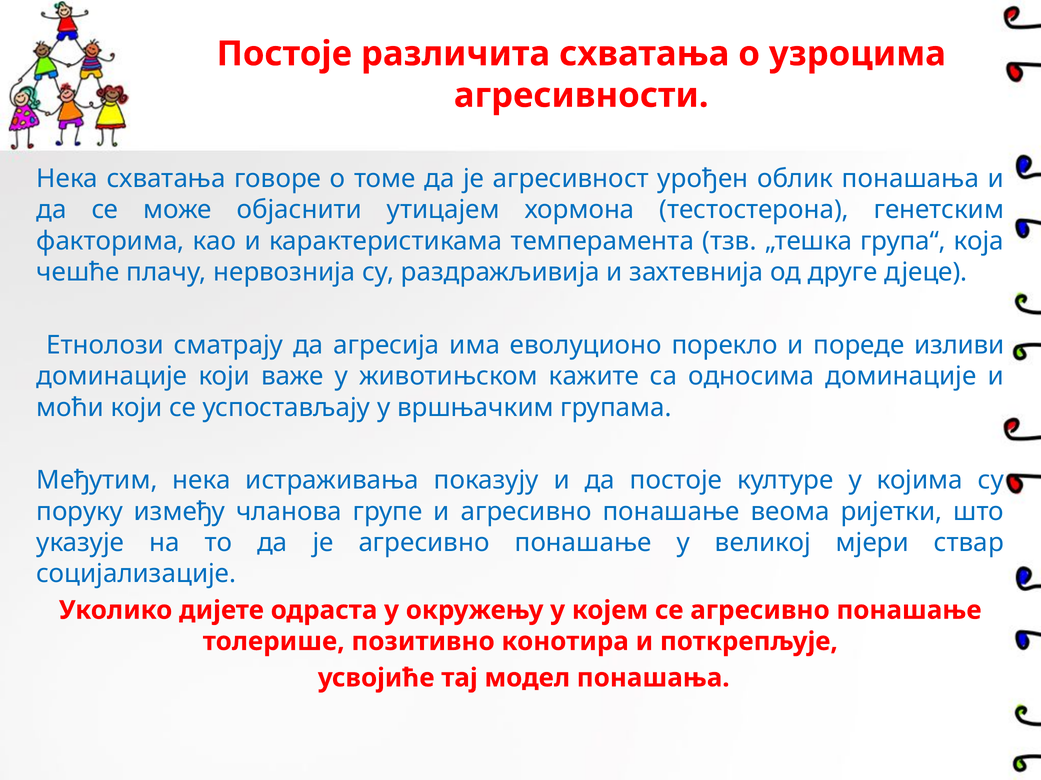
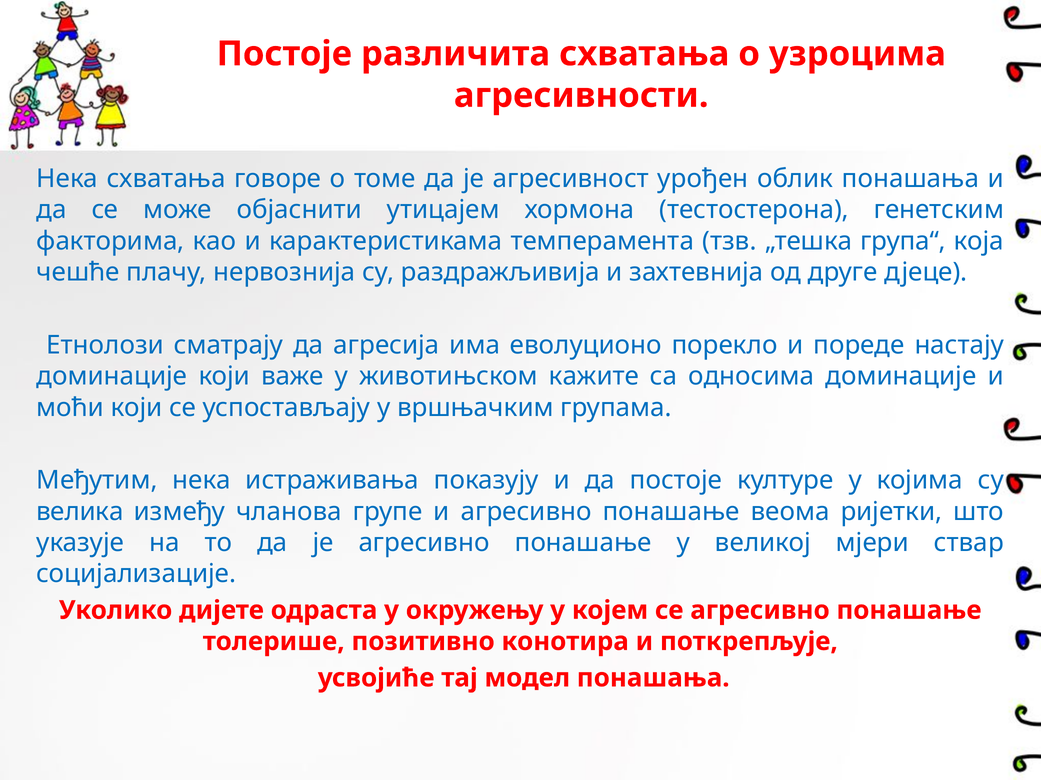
изливи: изливи -> настају (959, 345)
поруку: поруку -> велика (80, 512)
